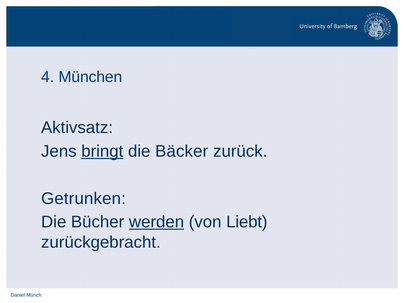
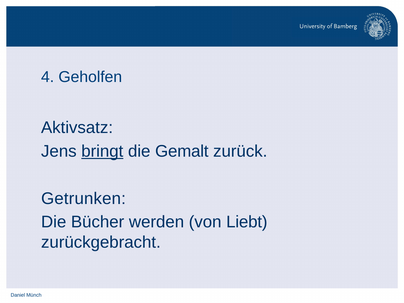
München: München -> Geholfen (90, 77)
Bäcker: Bäcker -> Gemalt (182, 151)
werden underline: present -> none (157, 222)
